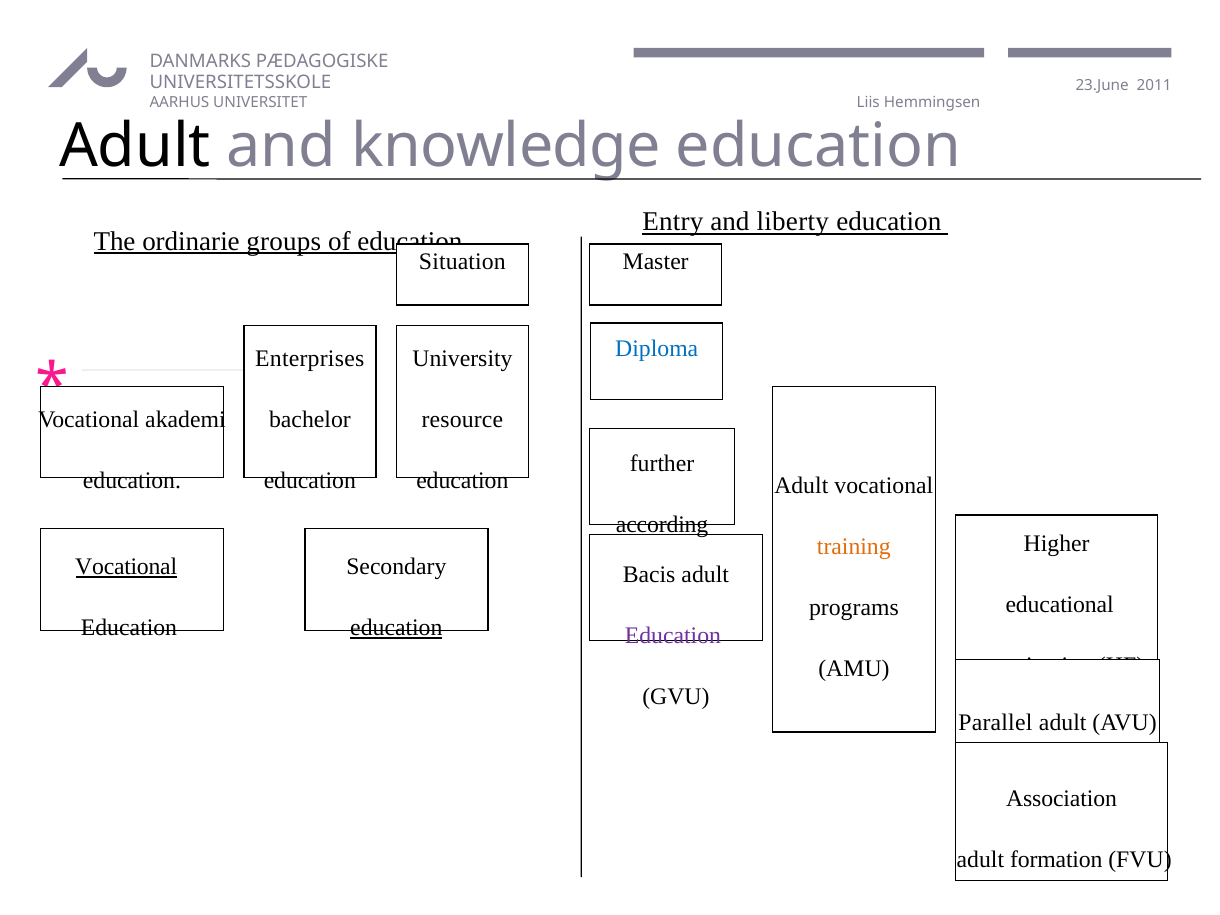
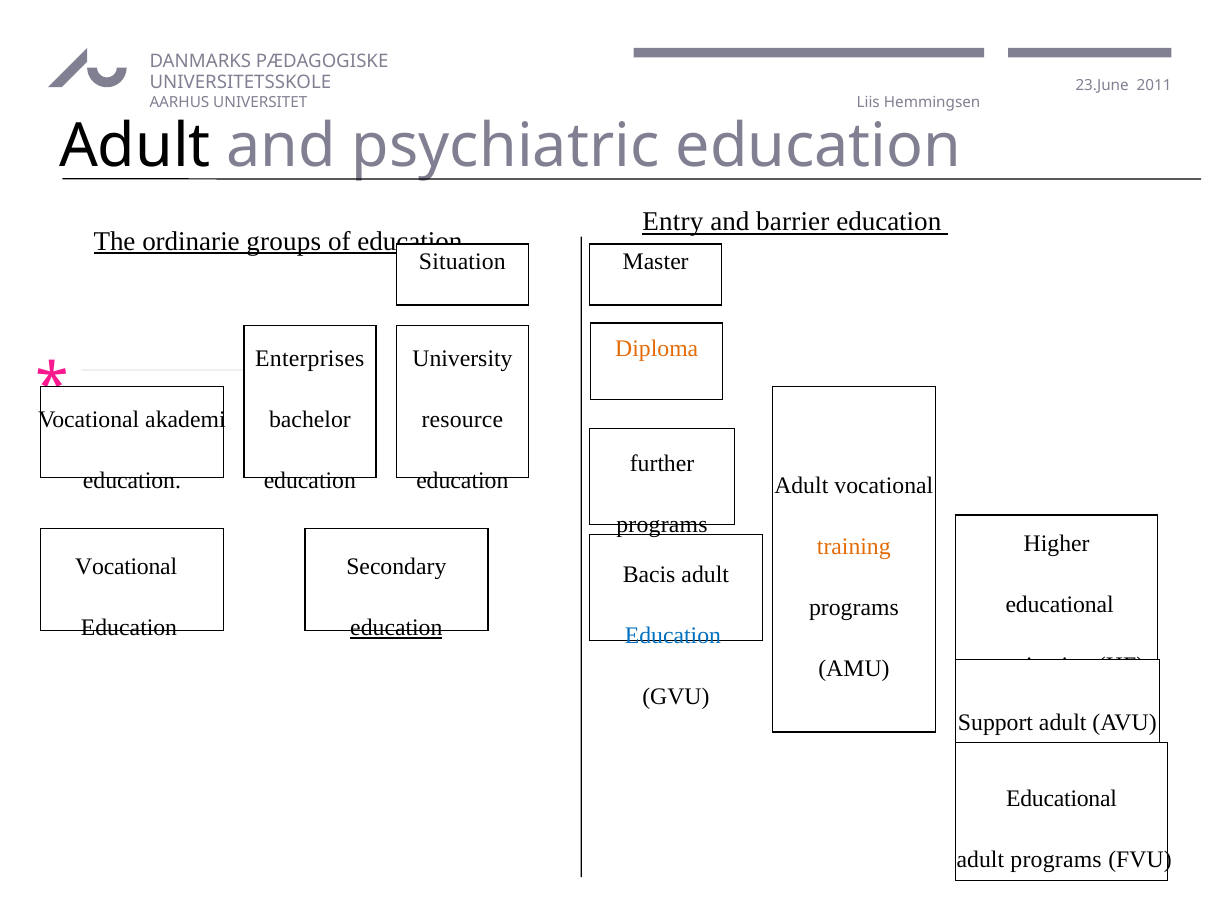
knowledge: knowledge -> psychiatric (506, 147)
liberty: liberty -> barrier (793, 222)
Diploma colour: blue -> orange (657, 349)
according: according -> programs (662, 525)
Vocational underline: present -> none (126, 567)
Education colour: purple -> blue (673, 636)
Parallel: Parallel -> Support (995, 723)
Association: Association -> Educational (1062, 799)
adult formation: formation -> programs (1056, 860)
